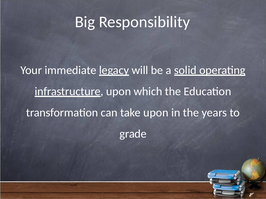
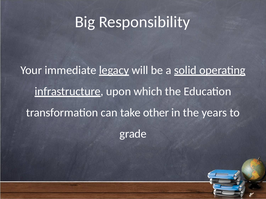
take upon: upon -> other (156, 113)
